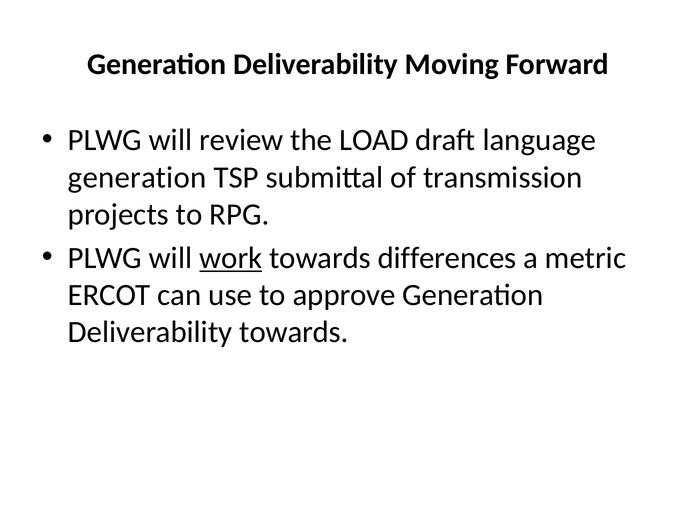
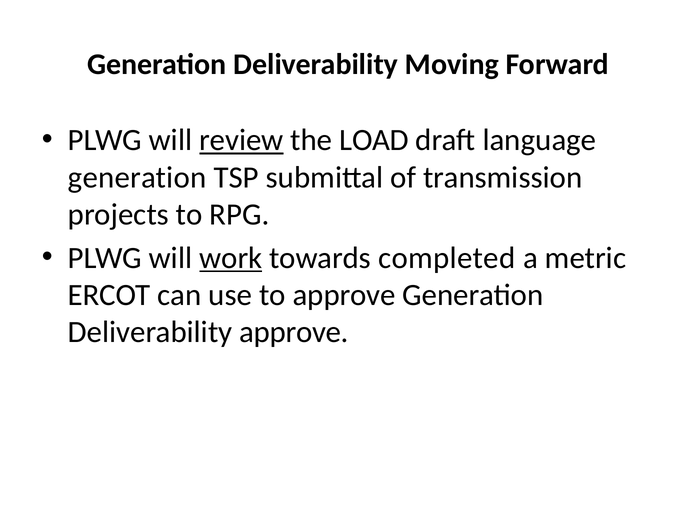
review underline: none -> present (241, 140)
differences: differences -> completed (447, 258)
Deliverability towards: towards -> approve (294, 332)
